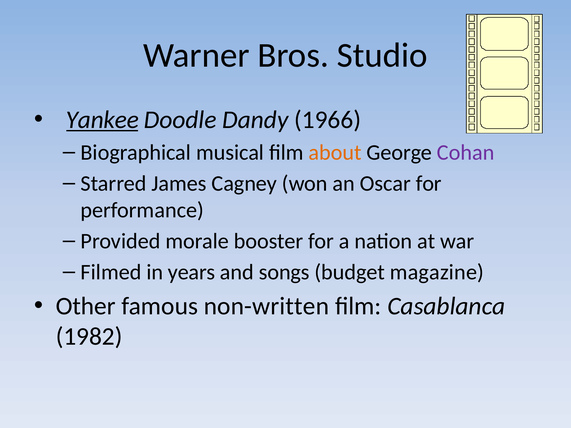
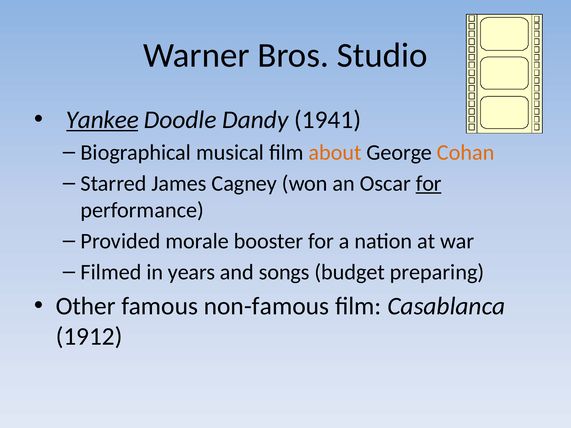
1966: 1966 -> 1941 (328, 120)
Cohan colour: purple -> orange (466, 153)
for underline: none -> present (429, 184)
magazine: magazine -> preparing (437, 272)
non-written: non-written -> non-famous (266, 306)
1982: 1982 -> 1912 (89, 337)
